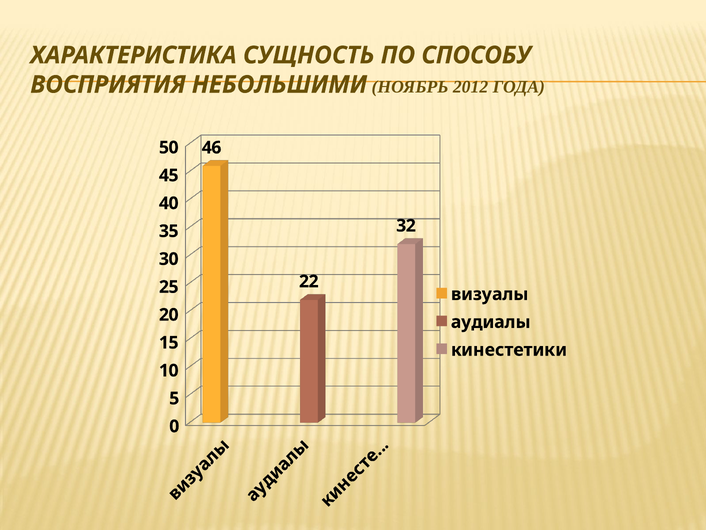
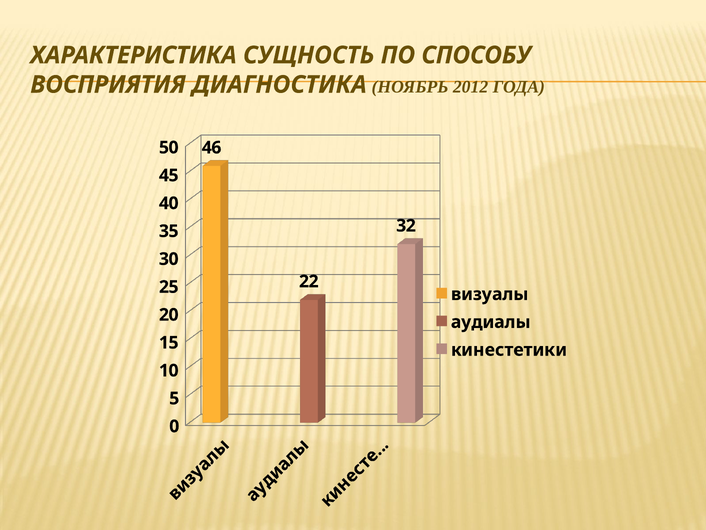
НЕБОЛЬШИМИ: НЕБОЛЬШИМИ -> ДИАГНОСТИКА (279, 85)
